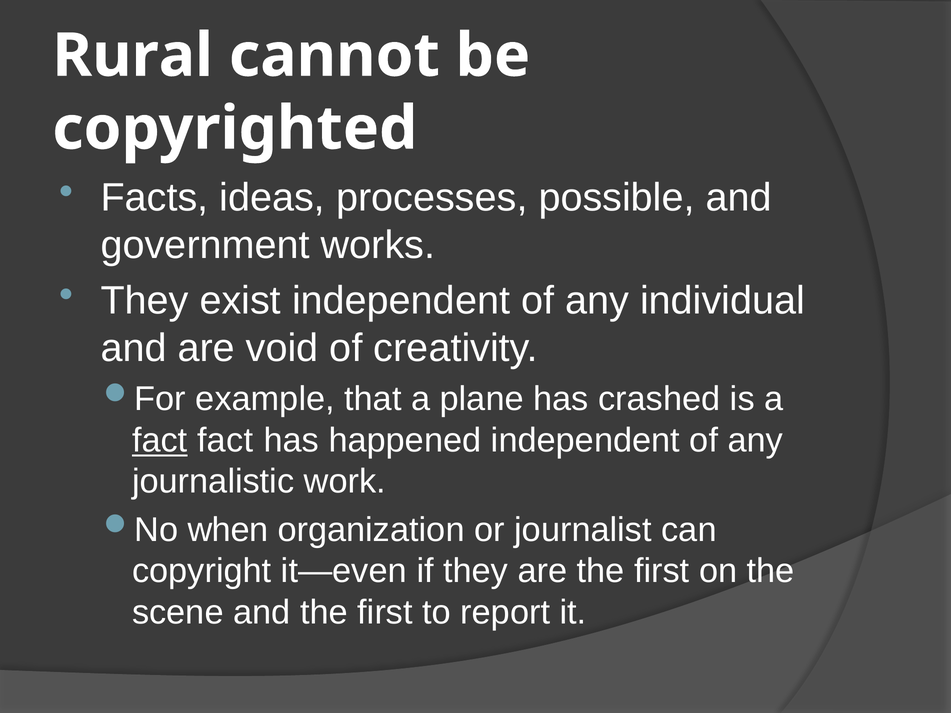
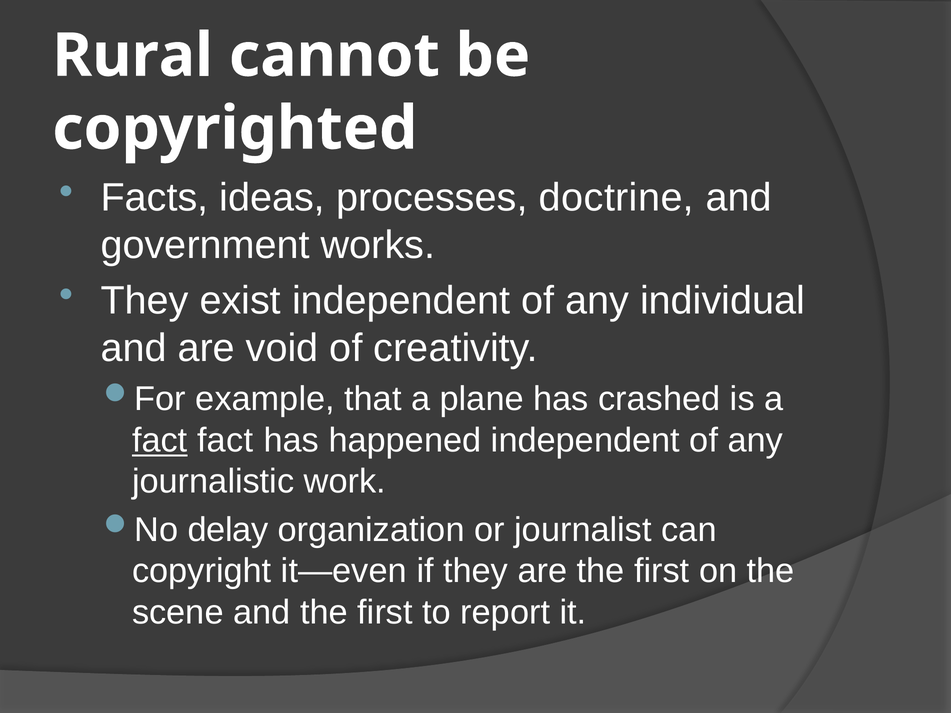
possible: possible -> doctrine (616, 198)
when: when -> delay (228, 530)
